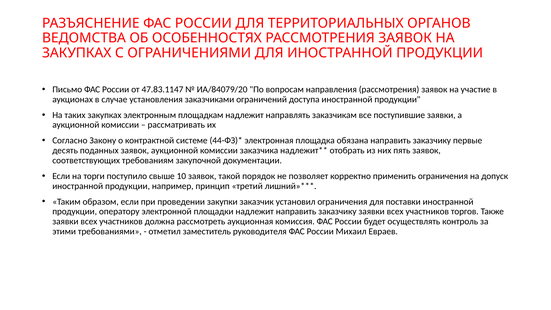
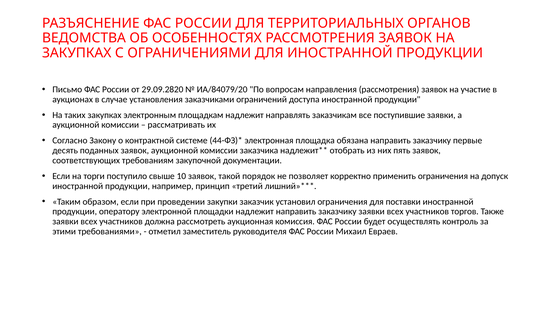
47.83.1147: 47.83.1147 -> 29.09.2820 (162, 89)
